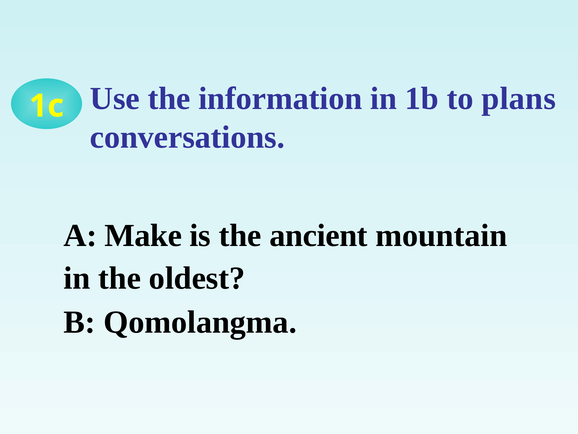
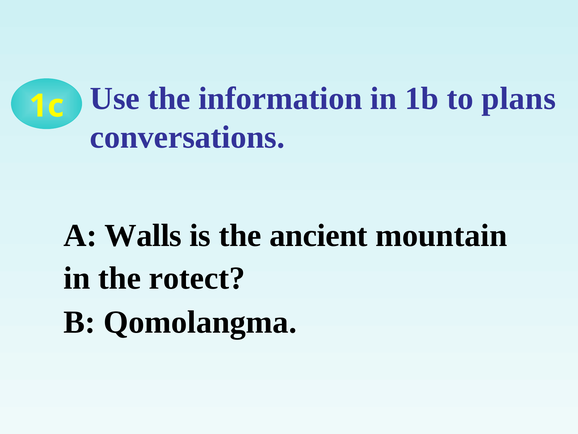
Make: Make -> Walls (143, 235)
oldest: oldest -> rotect (197, 278)
